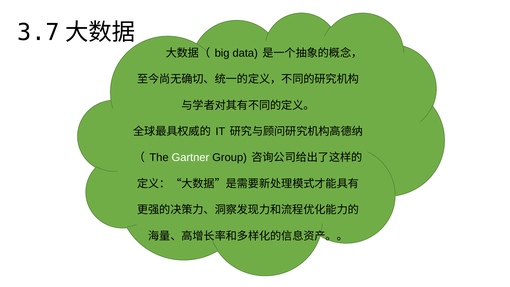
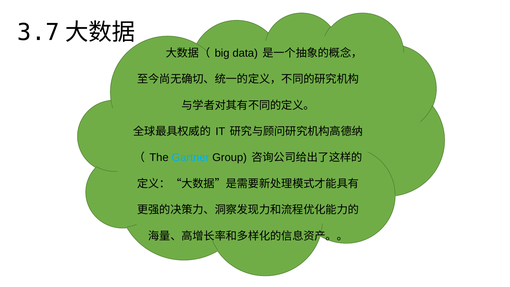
Gartner colour: white -> light blue (190, 158)
